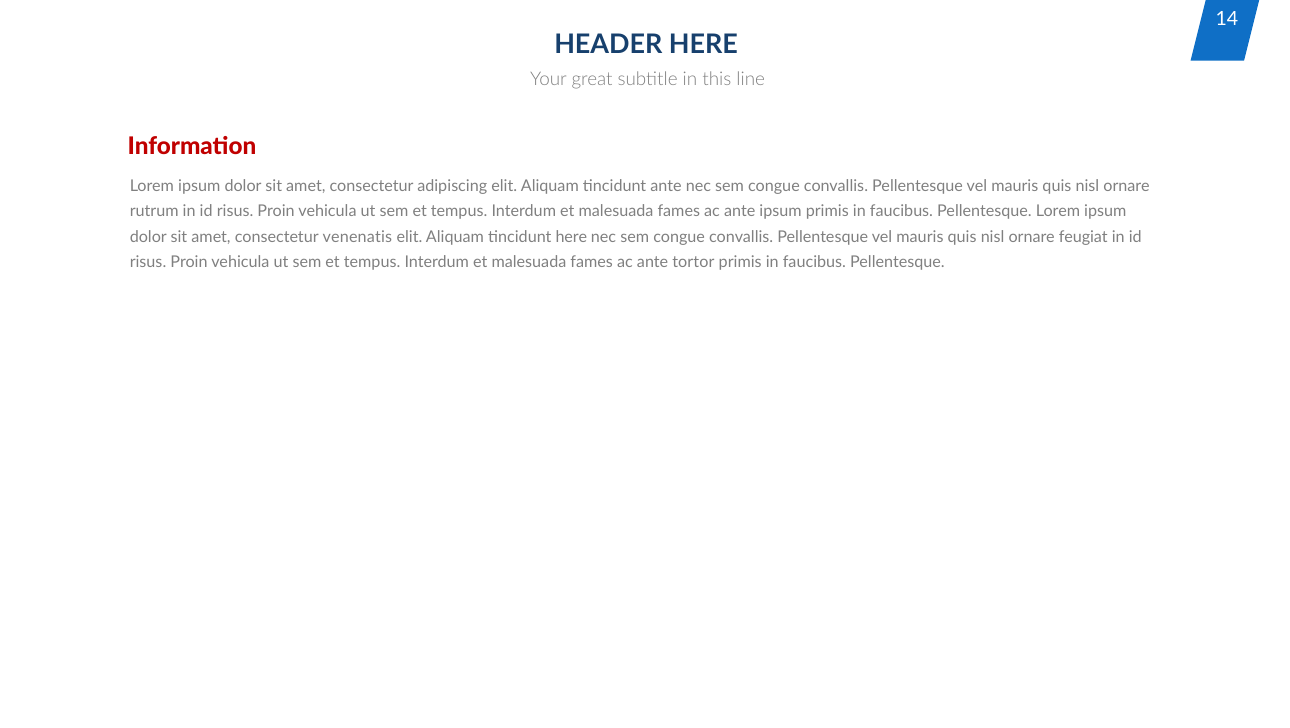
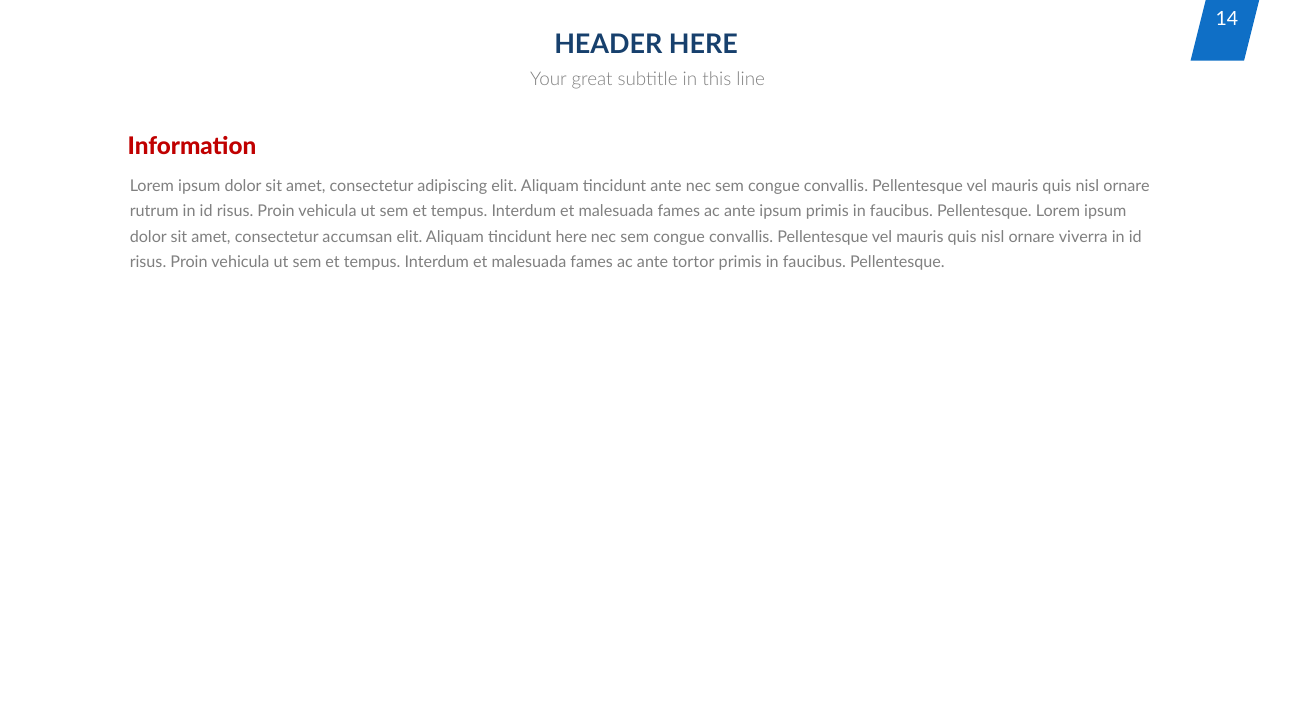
venenatis: venenatis -> accumsan (357, 236)
feugiat: feugiat -> viverra (1083, 236)
